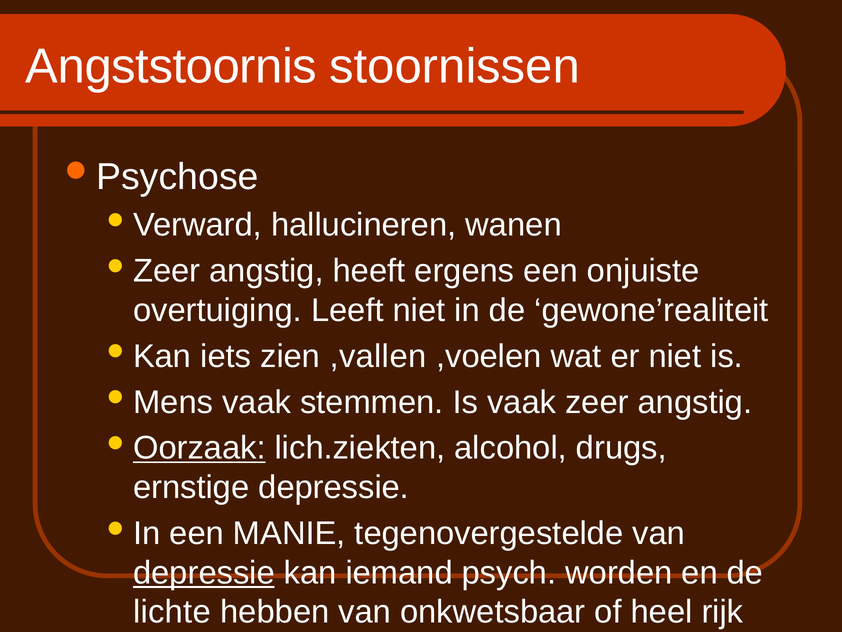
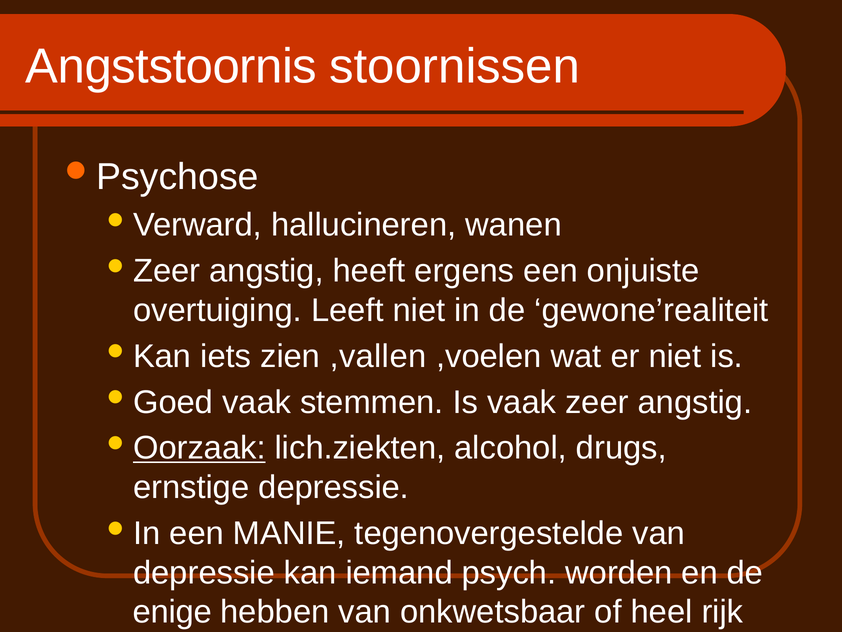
Mens: Mens -> Goed (173, 402)
depressie underline: present -> none (204, 572)
lichte: lichte -> enige (172, 612)
